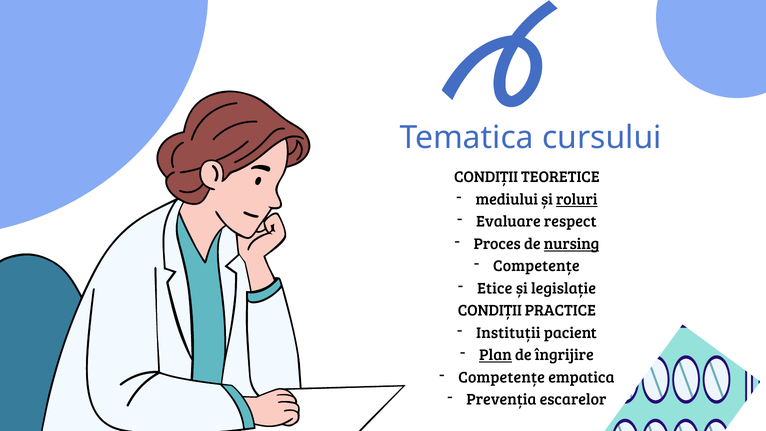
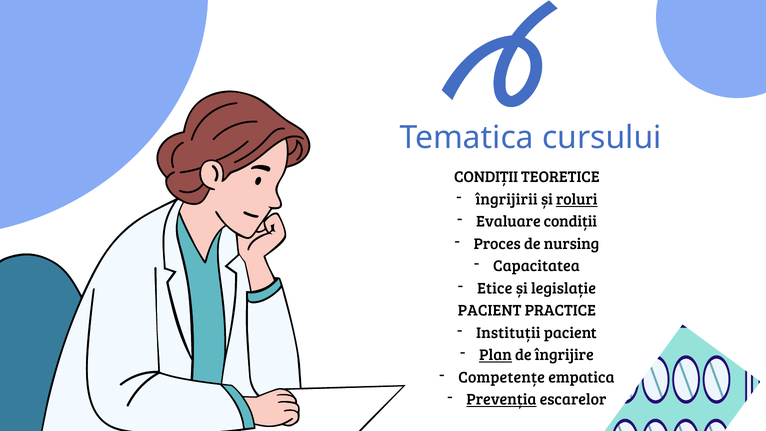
mediului: mediului -> îngrijirii (507, 199)
Evaluare respect: respect -> condiții (570, 222)
nursing underline: present -> none (572, 244)
Competențe: Competențe -> Capacitatea (536, 266)
CONDIȚII: CONDIȚII -> PACIENT (490, 311)
Prevenția underline: none -> present (501, 400)
